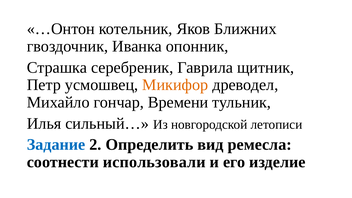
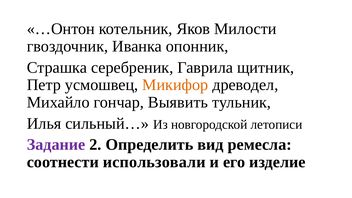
Ближних: Ближних -> Милости (245, 29)
Времени: Времени -> Выявить (178, 102)
Задание colour: blue -> purple (56, 145)
